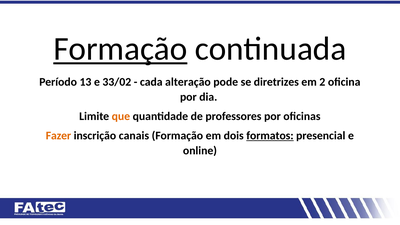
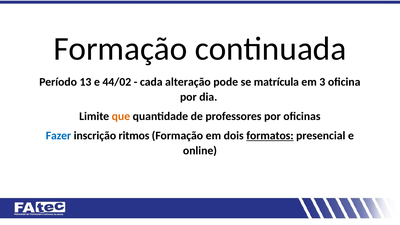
Formação underline: present -> none (120, 49)
33/02: 33/02 -> 44/02 (117, 82)
diretrizes: diretrizes -> matrícula (276, 82)
2: 2 -> 3 (322, 82)
Fazer colour: orange -> blue (58, 136)
canais: canais -> ritmos (134, 136)
